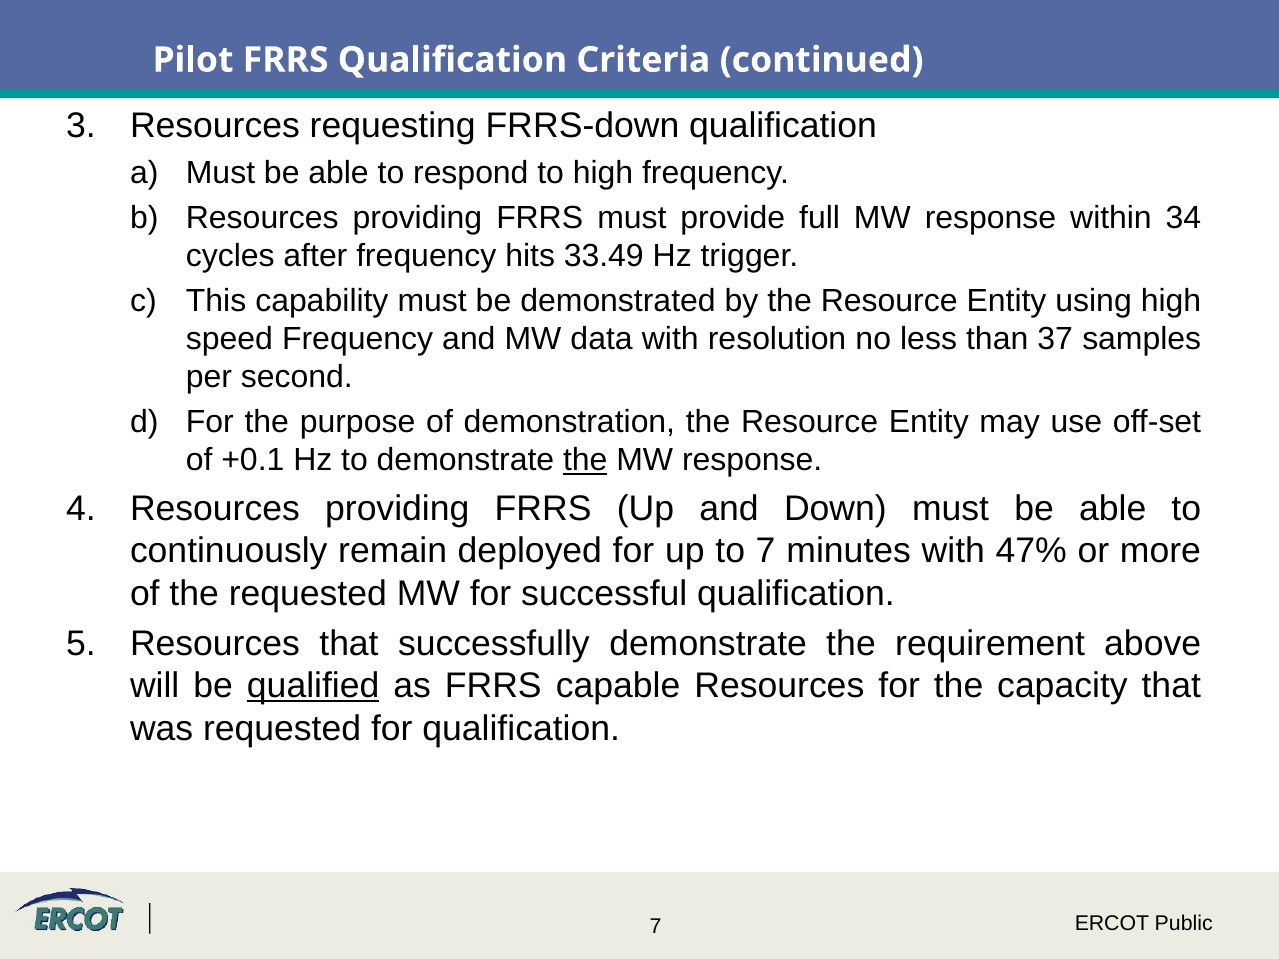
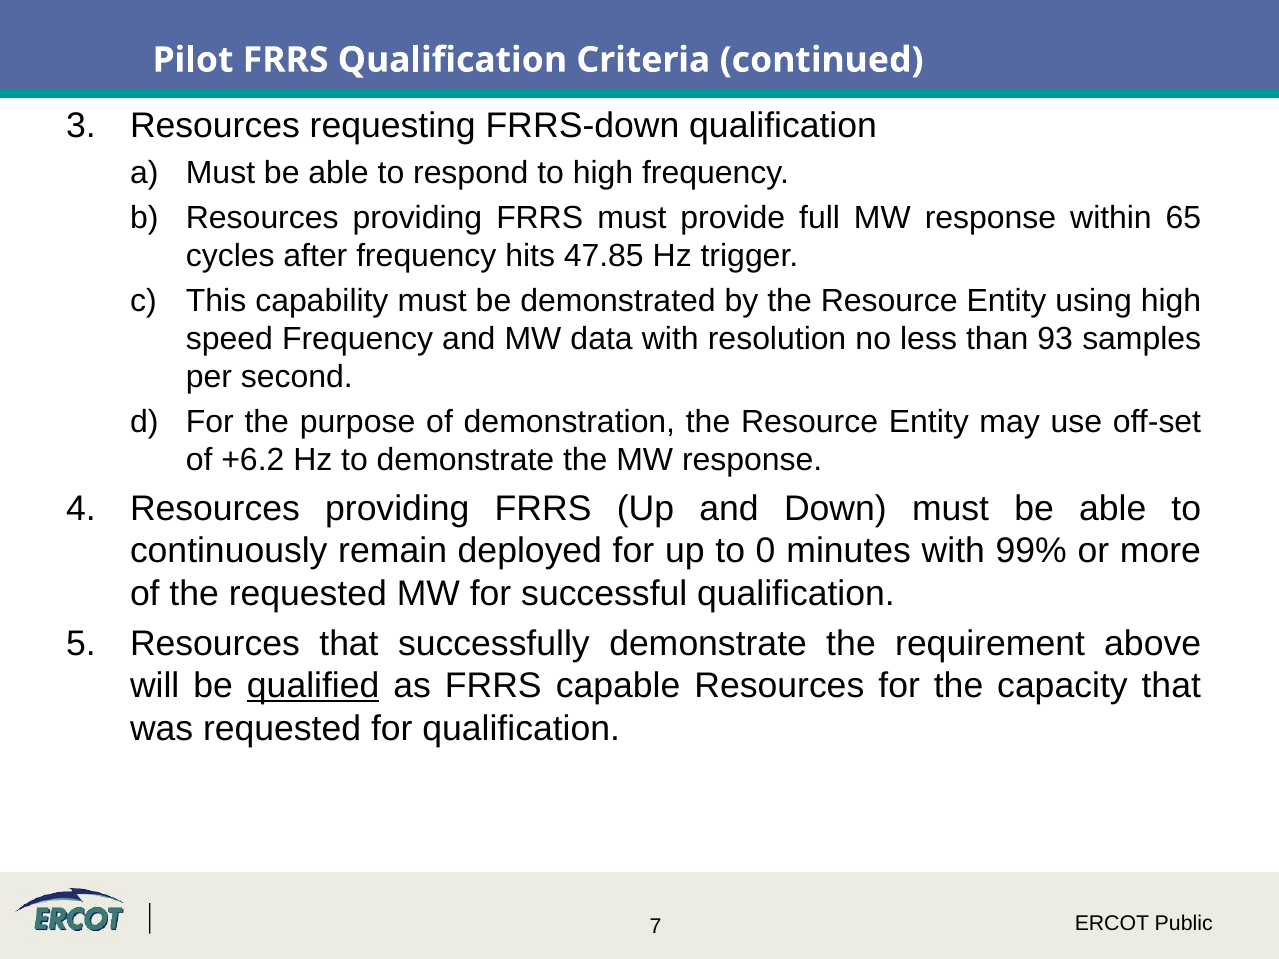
34: 34 -> 65 (1183, 218)
33.49: 33.49 -> 47.85 (604, 256)
37: 37 -> 93 (1055, 339)
+0.1: +0.1 -> +6.2 (253, 461)
the underline: present -> none (585, 461)
to 7: 7 -> 0 (766, 551)
47%: 47% -> 99% (1031, 551)
